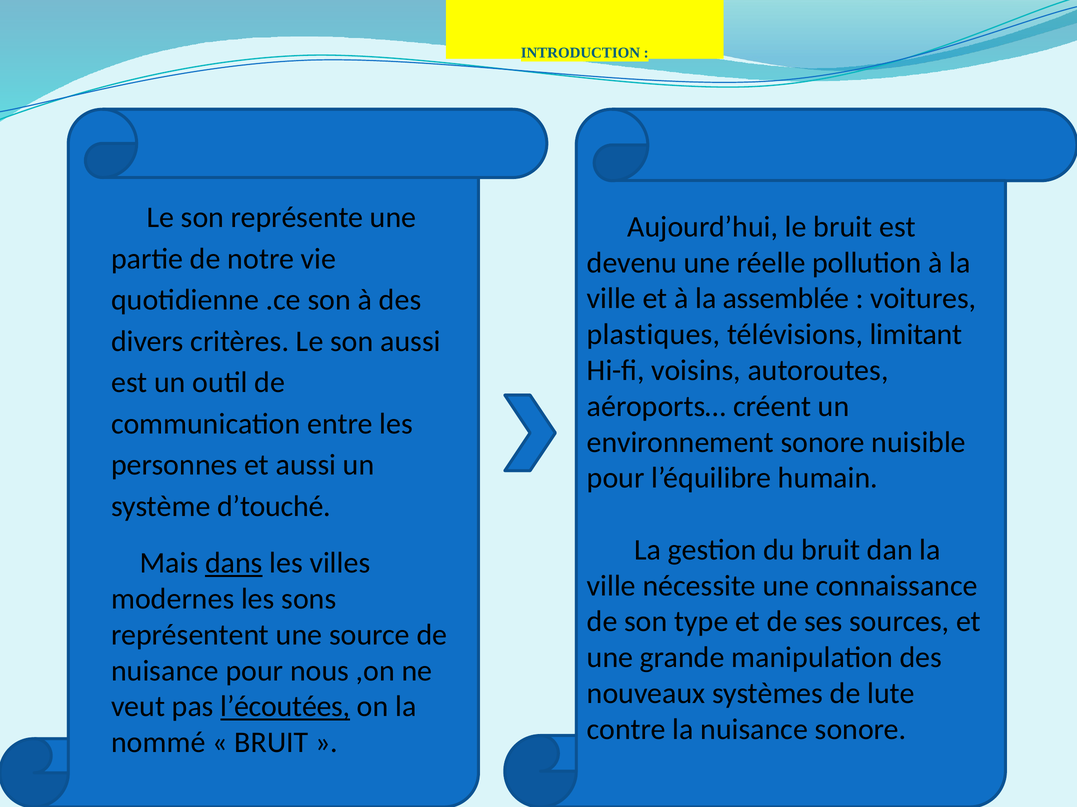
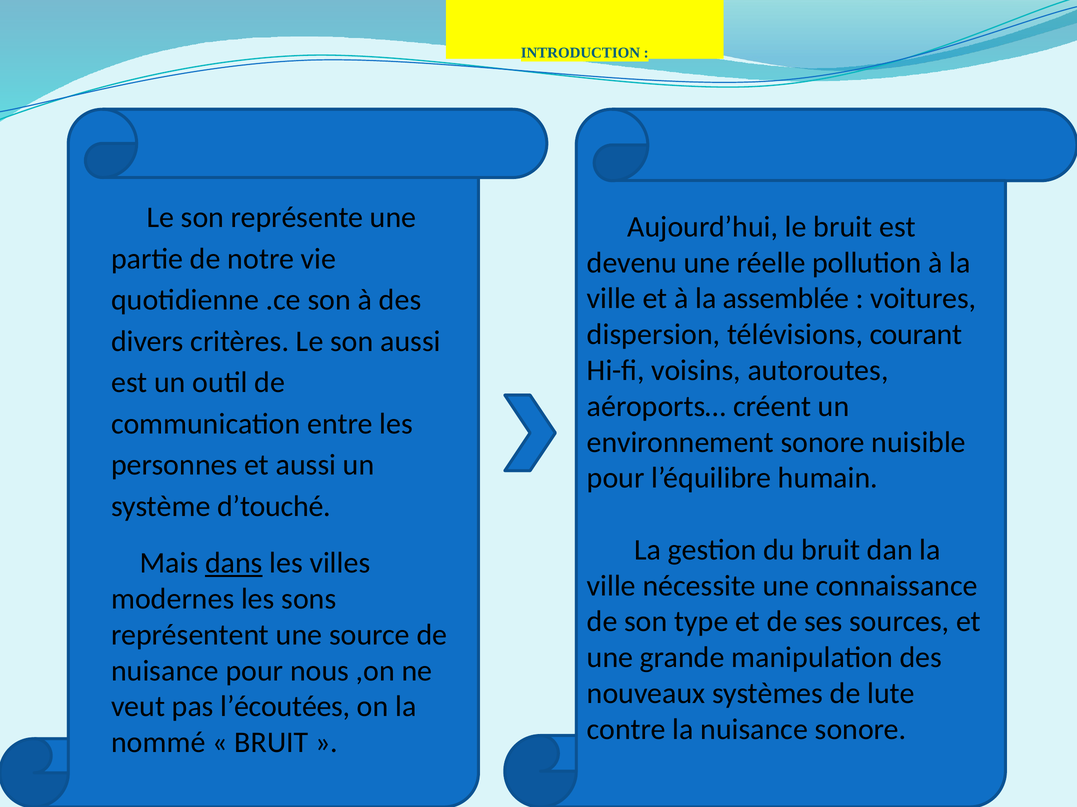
plastiques: plastiques -> dispersion (654, 335)
limitant: limitant -> courant (916, 335)
l’écoutées underline: present -> none (285, 707)
